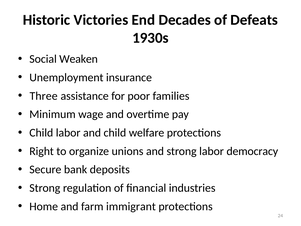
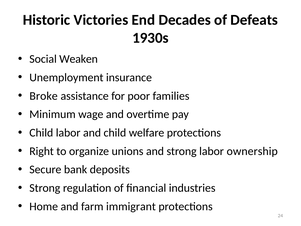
Three: Three -> Broke (44, 96)
democracy: democracy -> ownership (252, 151)
